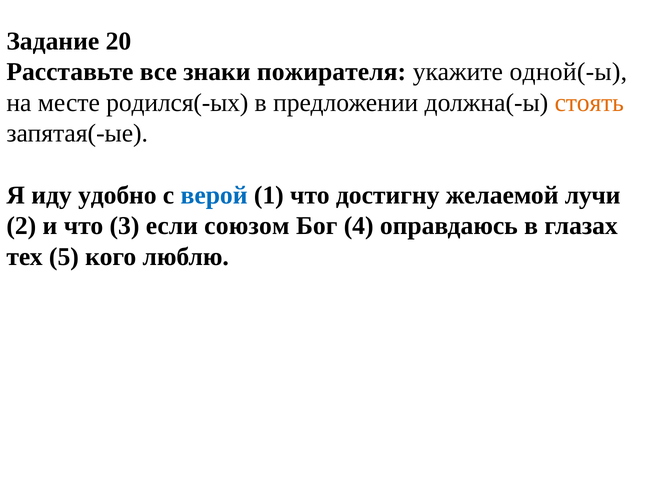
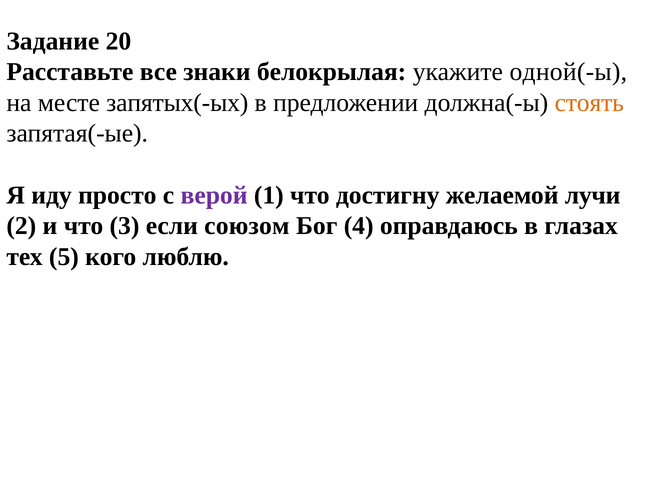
пожирателя: пожирателя -> белокрылая (332, 72)
родился(-ых: родился(-ых -> запятых(-ых (177, 103)
удобно: удобно -> просто (117, 195)
верой colour: blue -> purple (214, 195)
